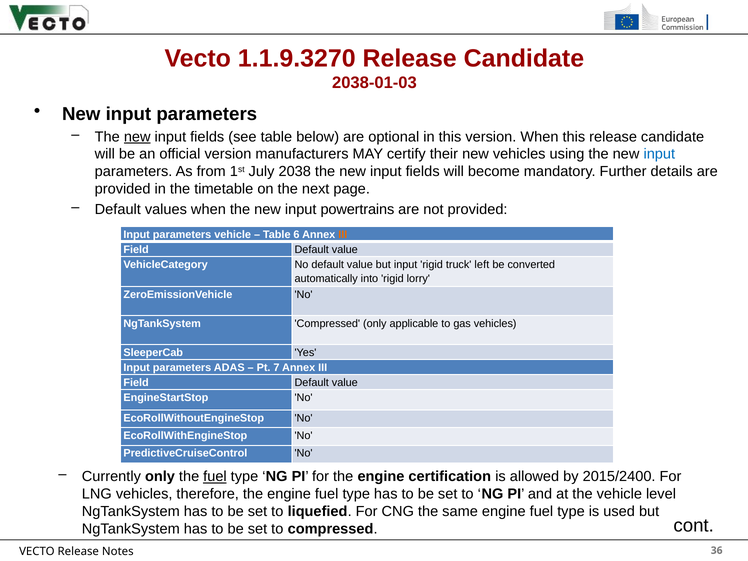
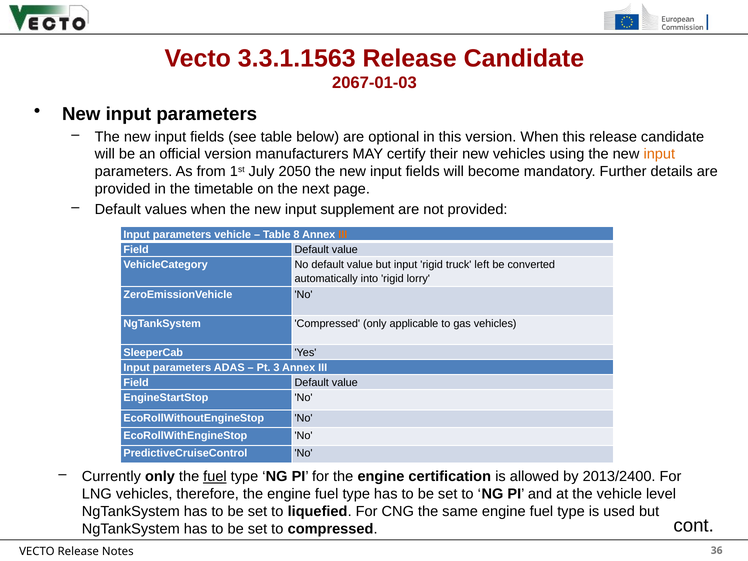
1.1.9.3270: 1.1.9.3270 -> 3.3.1.1563 (297, 59)
2038-01-03: 2038-01-03 -> 2067-01-03 (374, 83)
new underline: present -> none (137, 137)
input colour: blue -> orange (659, 154)
2038: 2038 -> 2050 (295, 172)
powertrains: powertrains -> supplement (357, 209)
6: 6 -> 8 (297, 235)
7: 7 -> 3 (276, 367)
2015/2400: 2015/2400 -> 2013/2400 (619, 477)
